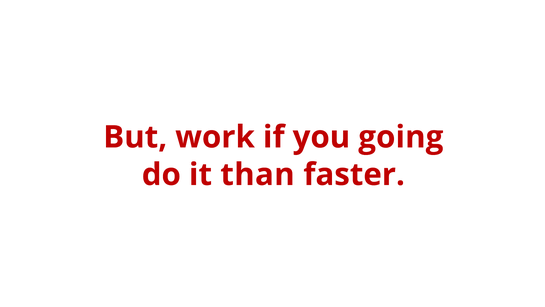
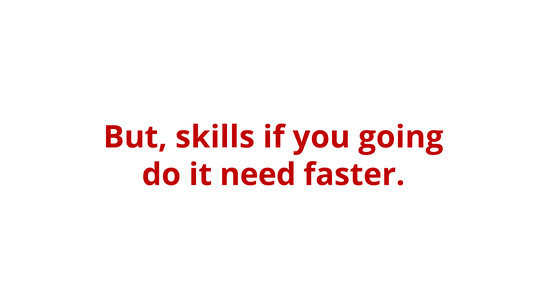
work: work -> skills (215, 137)
than: than -> need (258, 174)
